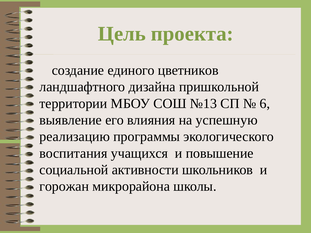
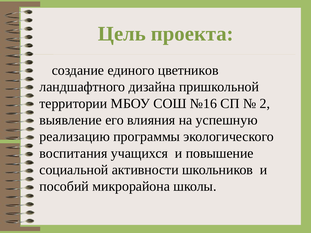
№13: №13 -> №16 (203, 104)
6: 6 -> 2 (265, 104)
горожан: горожан -> пособий (64, 187)
